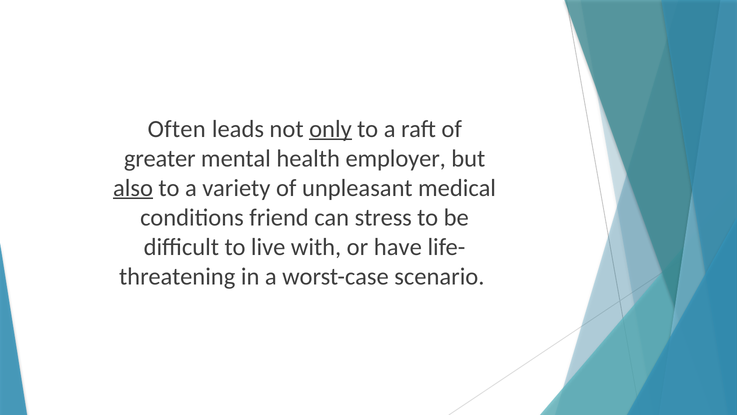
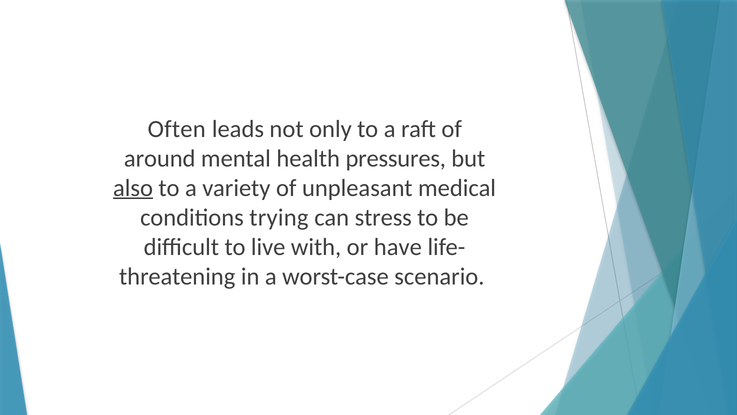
only underline: present -> none (330, 129)
greater: greater -> around (160, 158)
employer: employer -> pressures (396, 158)
friend: friend -> trying (279, 217)
